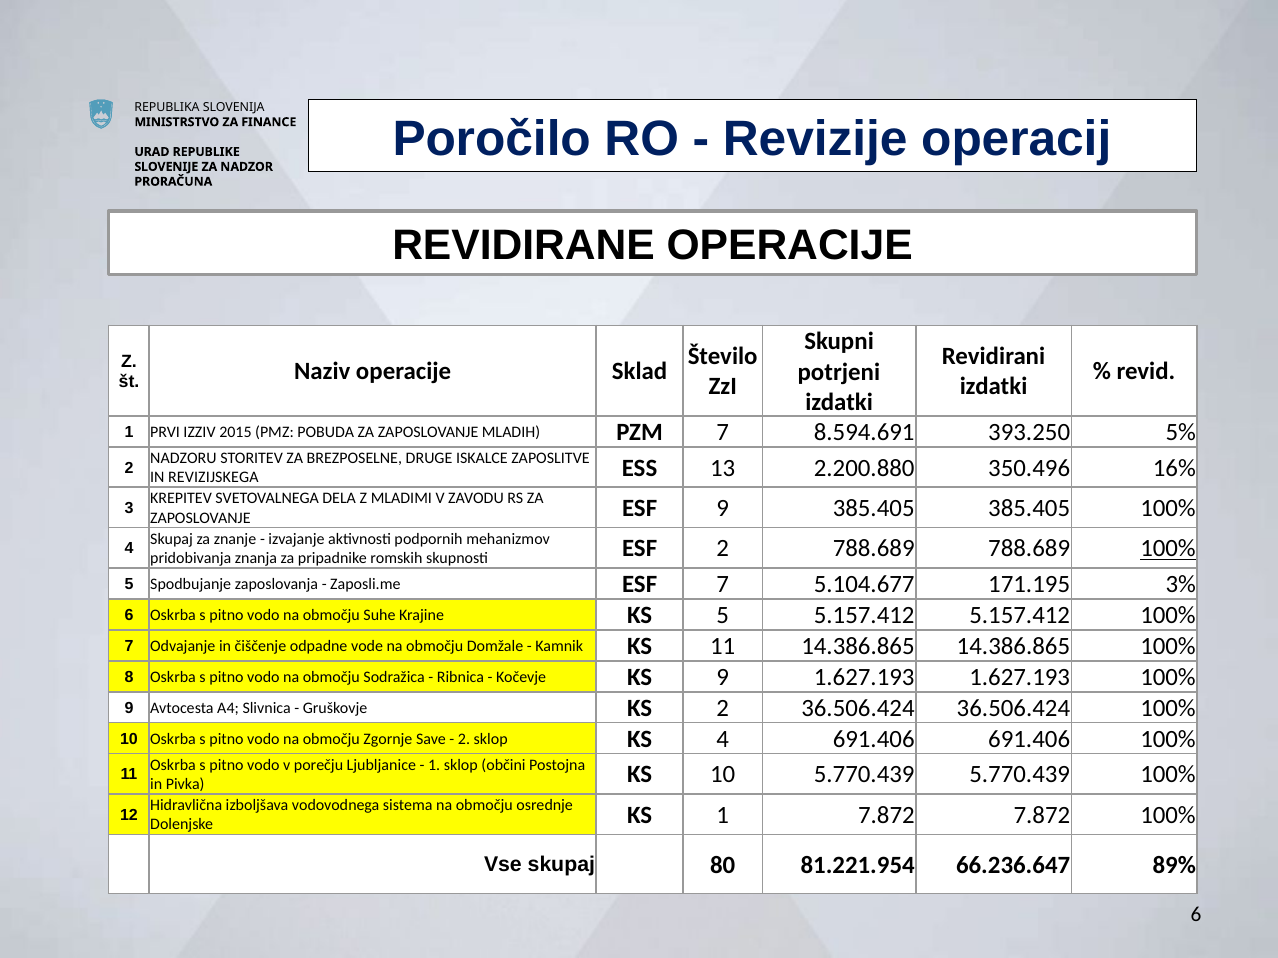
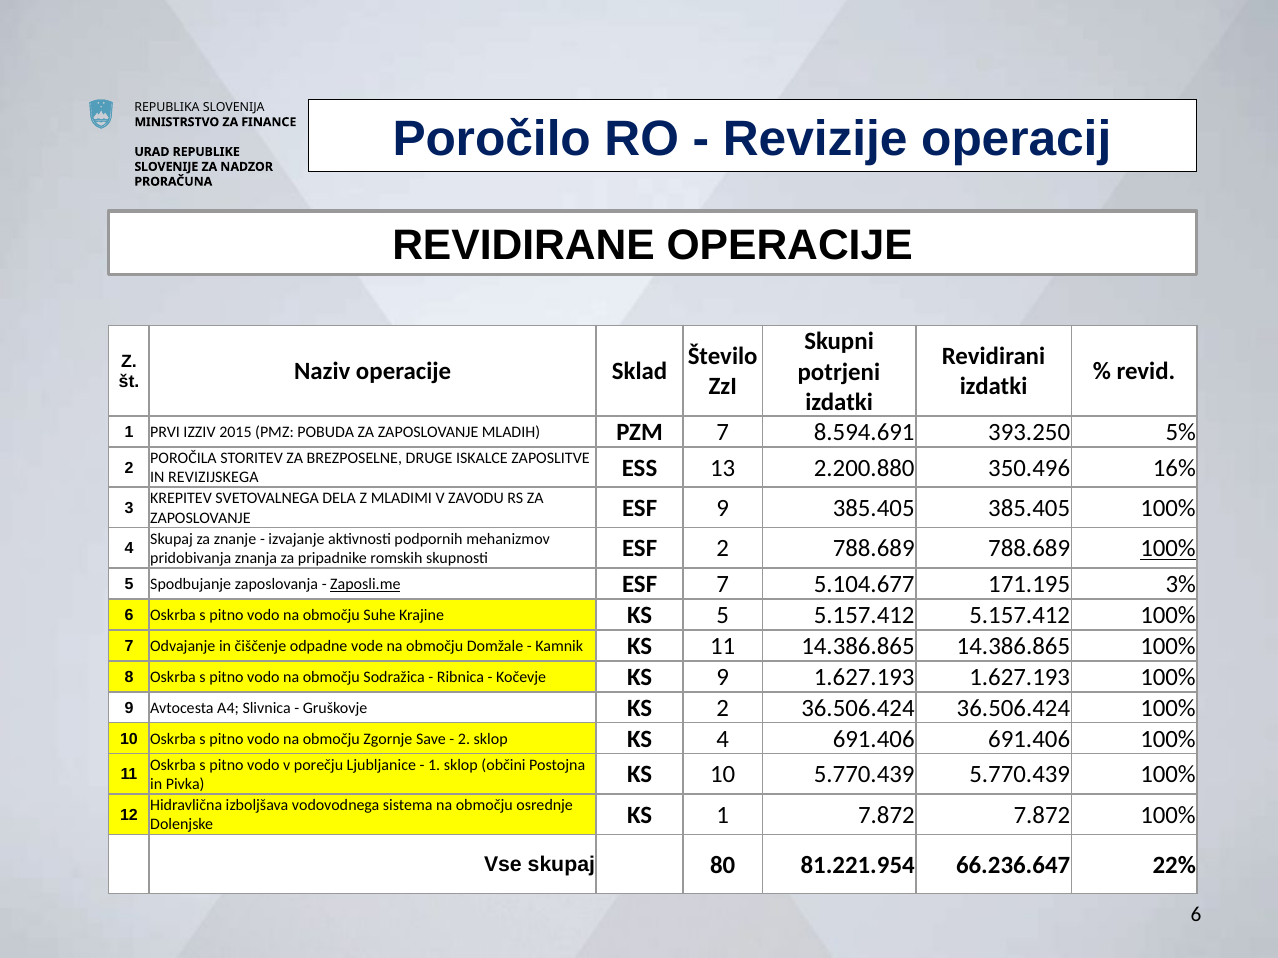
NADZORU: NADZORU -> POROČILA (183, 458)
Zaposli.me underline: none -> present (365, 585)
89%: 89% -> 22% (1174, 865)
